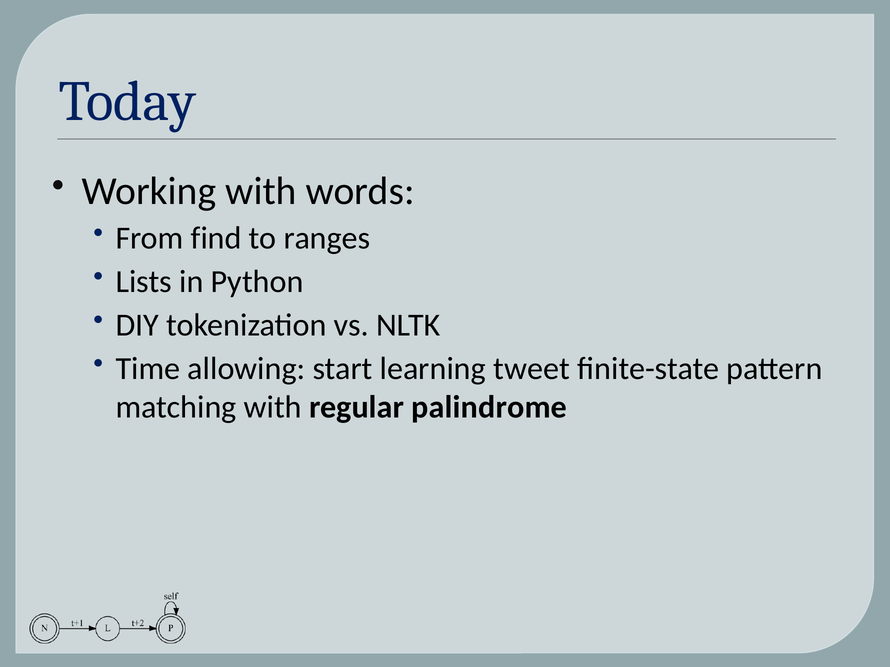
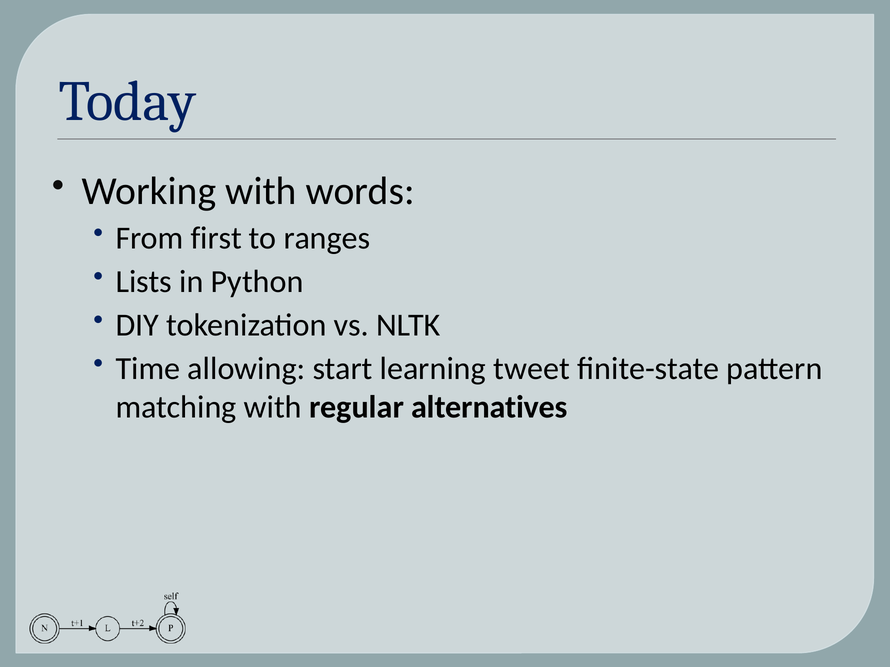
find: find -> first (216, 239)
palindrome: palindrome -> alternatives (489, 408)
